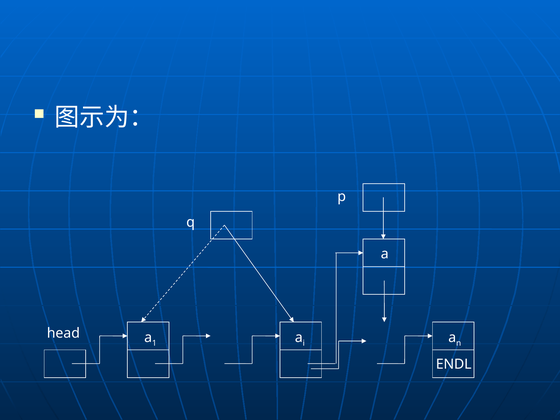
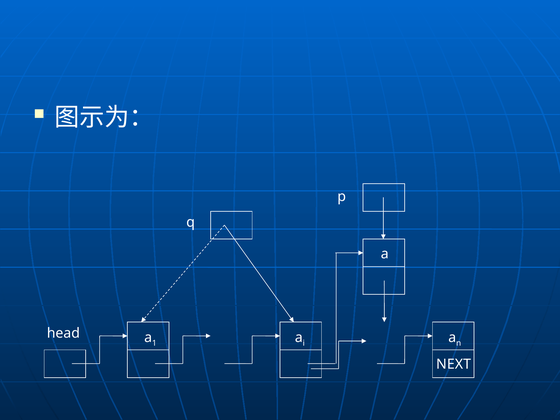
ENDL: ENDL -> NEXT (454, 364)
